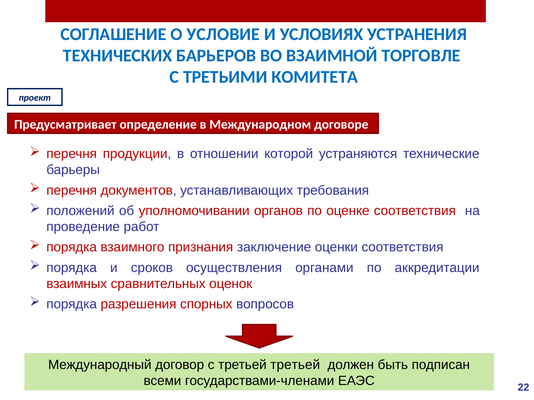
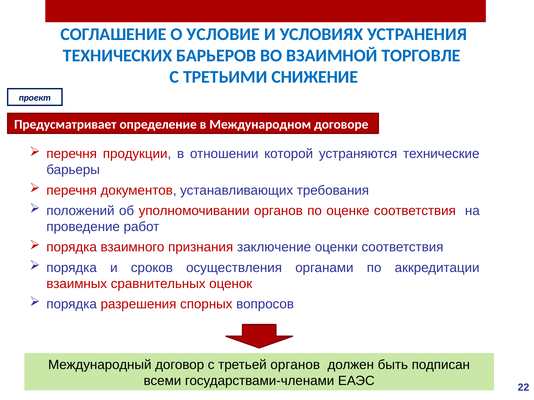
КОМИТЕТА: КОМИТЕТА -> СНИЖЕНИЕ (315, 77)
третьей третьей: третьей -> органов (295, 365)
